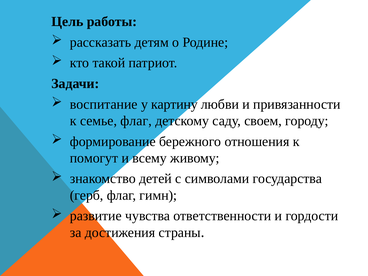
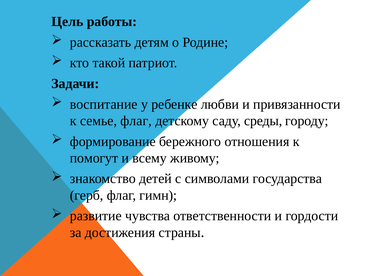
картину: картину -> ребенке (174, 104)
своем: своем -> среды (263, 121)
